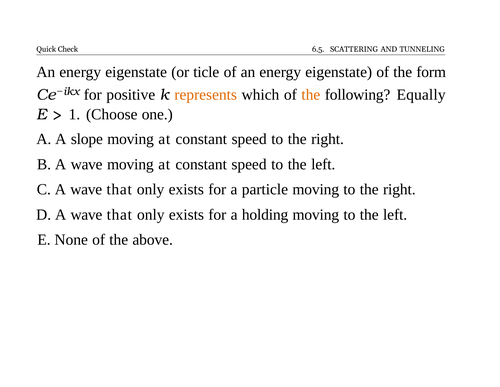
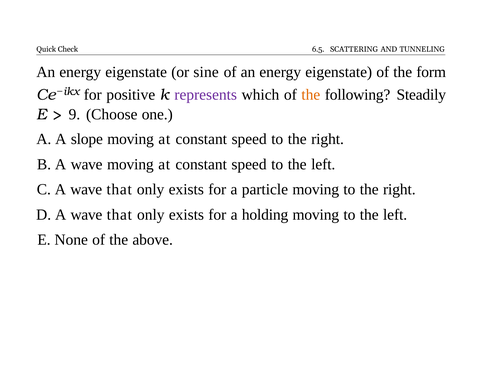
ticle: ticle -> sine (206, 72)
represents colour: orange -> purple (206, 95)
Equally: Equally -> Steadily (421, 95)
1: 1 -> 9 (74, 114)
